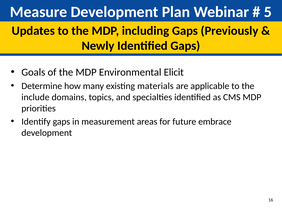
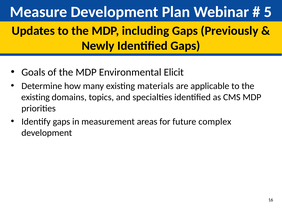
include: include -> existing (36, 97)
embrace: embrace -> complex (215, 122)
